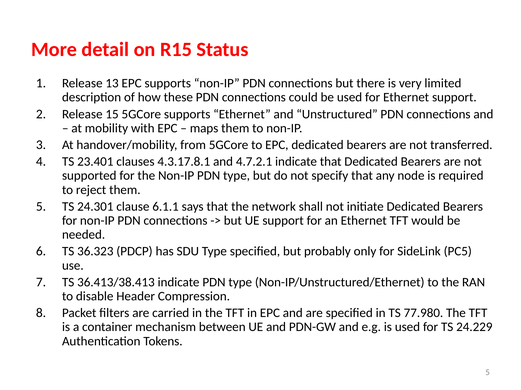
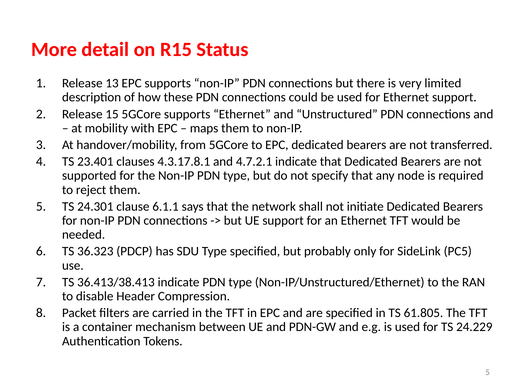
77.980: 77.980 -> 61.805 (423, 314)
